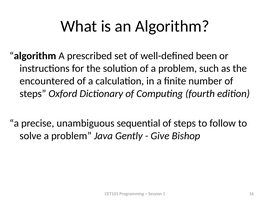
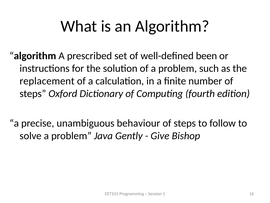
encountered: encountered -> replacement (47, 81)
sequential: sequential -> behaviour (138, 123)
